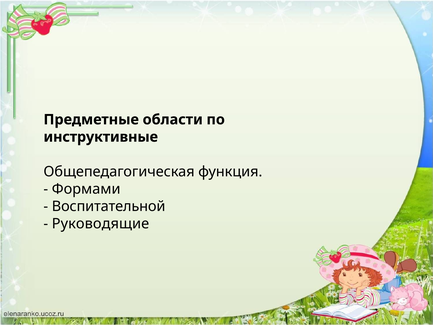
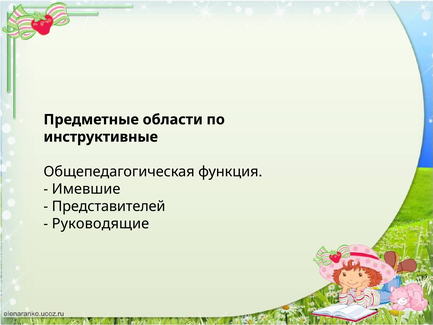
Формами: Формами -> Имевшие (86, 189)
Воспитательной: Воспитательной -> Представителей (109, 206)
